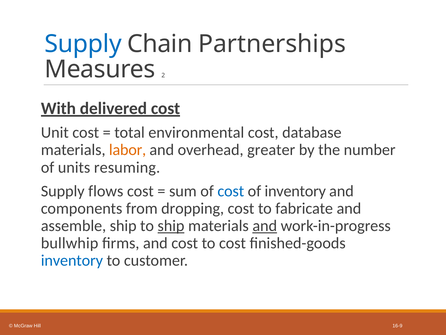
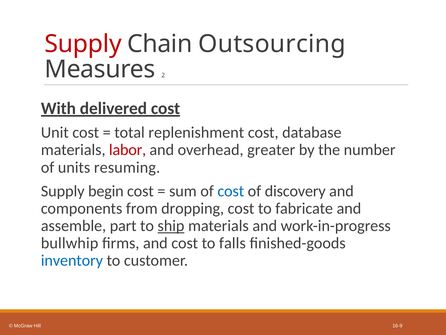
Supply colour: blue -> red (83, 44)
Partnerships: Partnerships -> Outsourcing (272, 44)
environmental: environmental -> replenishment (196, 132)
labor colour: orange -> red (128, 150)
flows: flows -> begin (106, 191)
of inventory: inventory -> discovery (295, 191)
assemble ship: ship -> part (123, 226)
and underline: present -> none (265, 226)
to cost: cost -> falls (232, 243)
